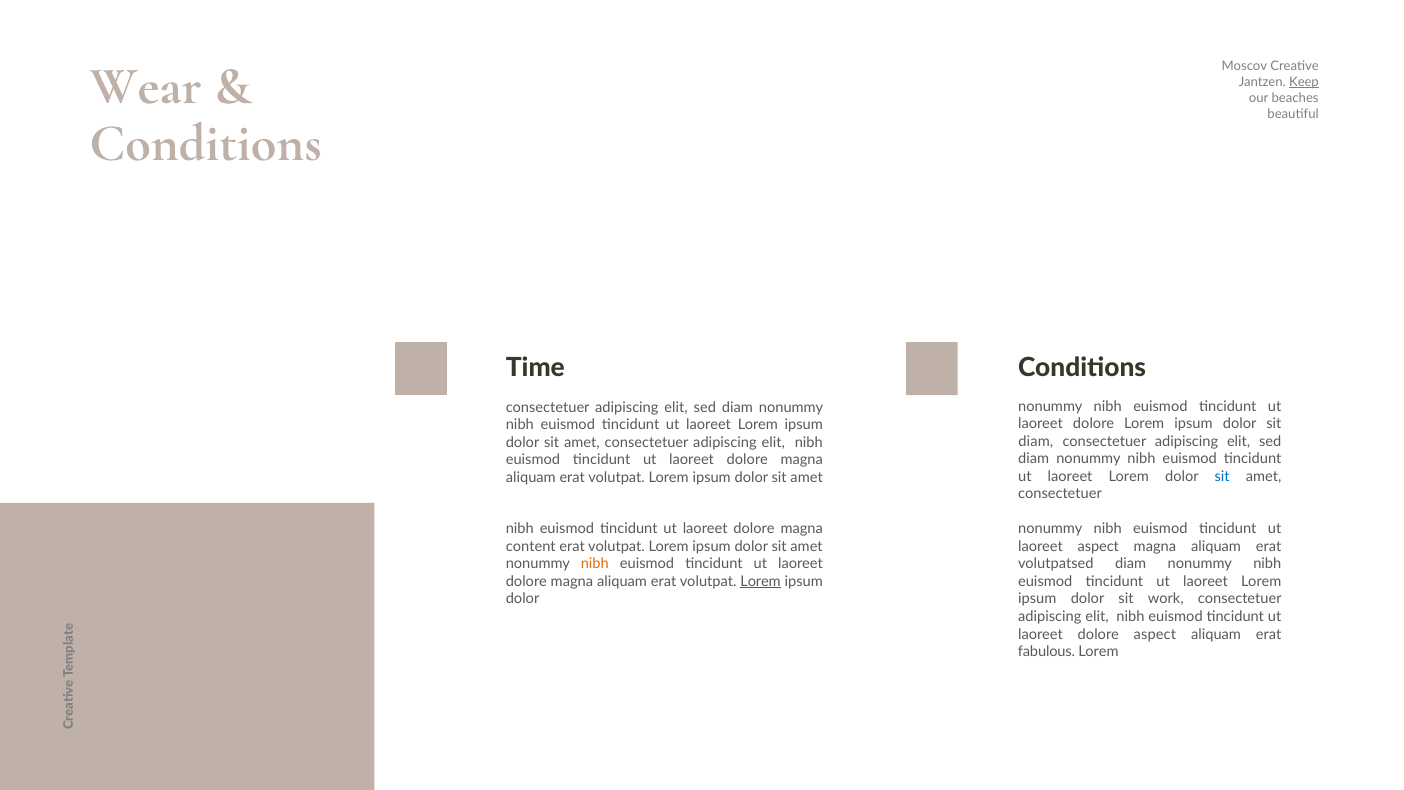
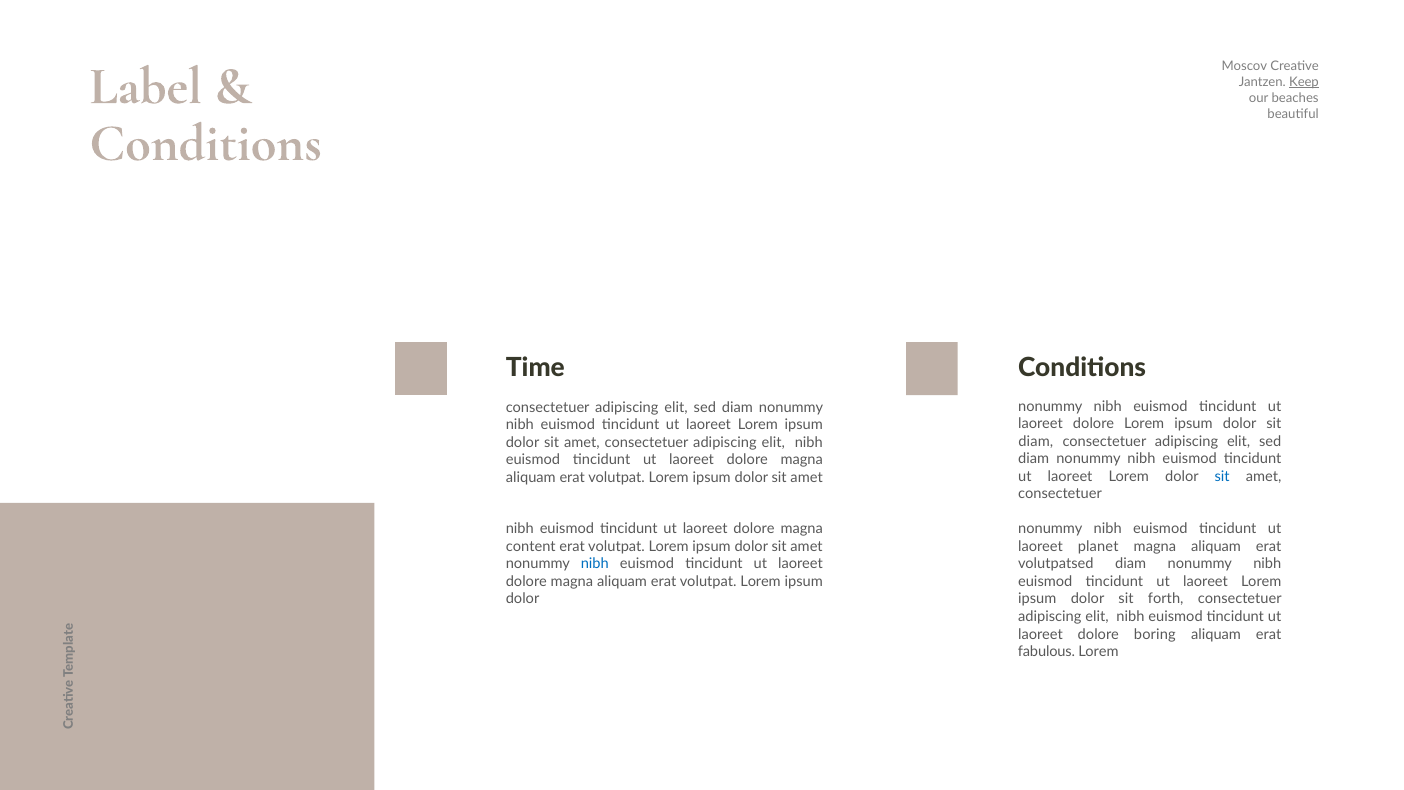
Wear: Wear -> Label (146, 86)
laoreet aspect: aspect -> planet (1098, 546)
nibh colour: orange -> blue (595, 564)
Lorem underline: present -> none (761, 581)
work: work -> forth (1166, 599)
dolore aspect: aspect -> boring (1155, 634)
